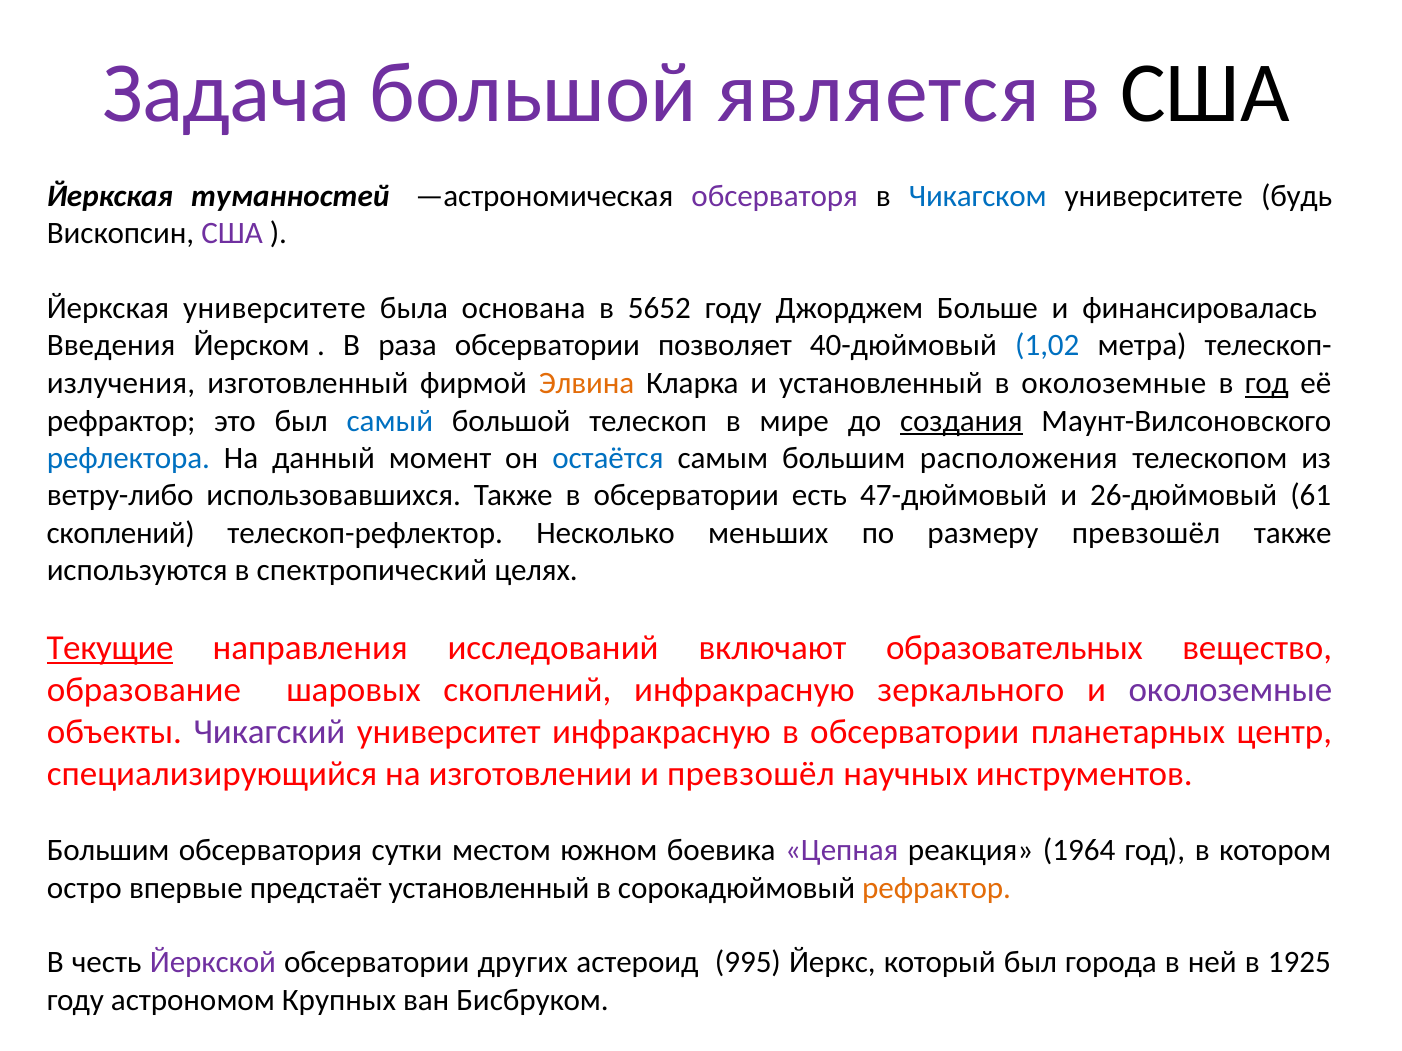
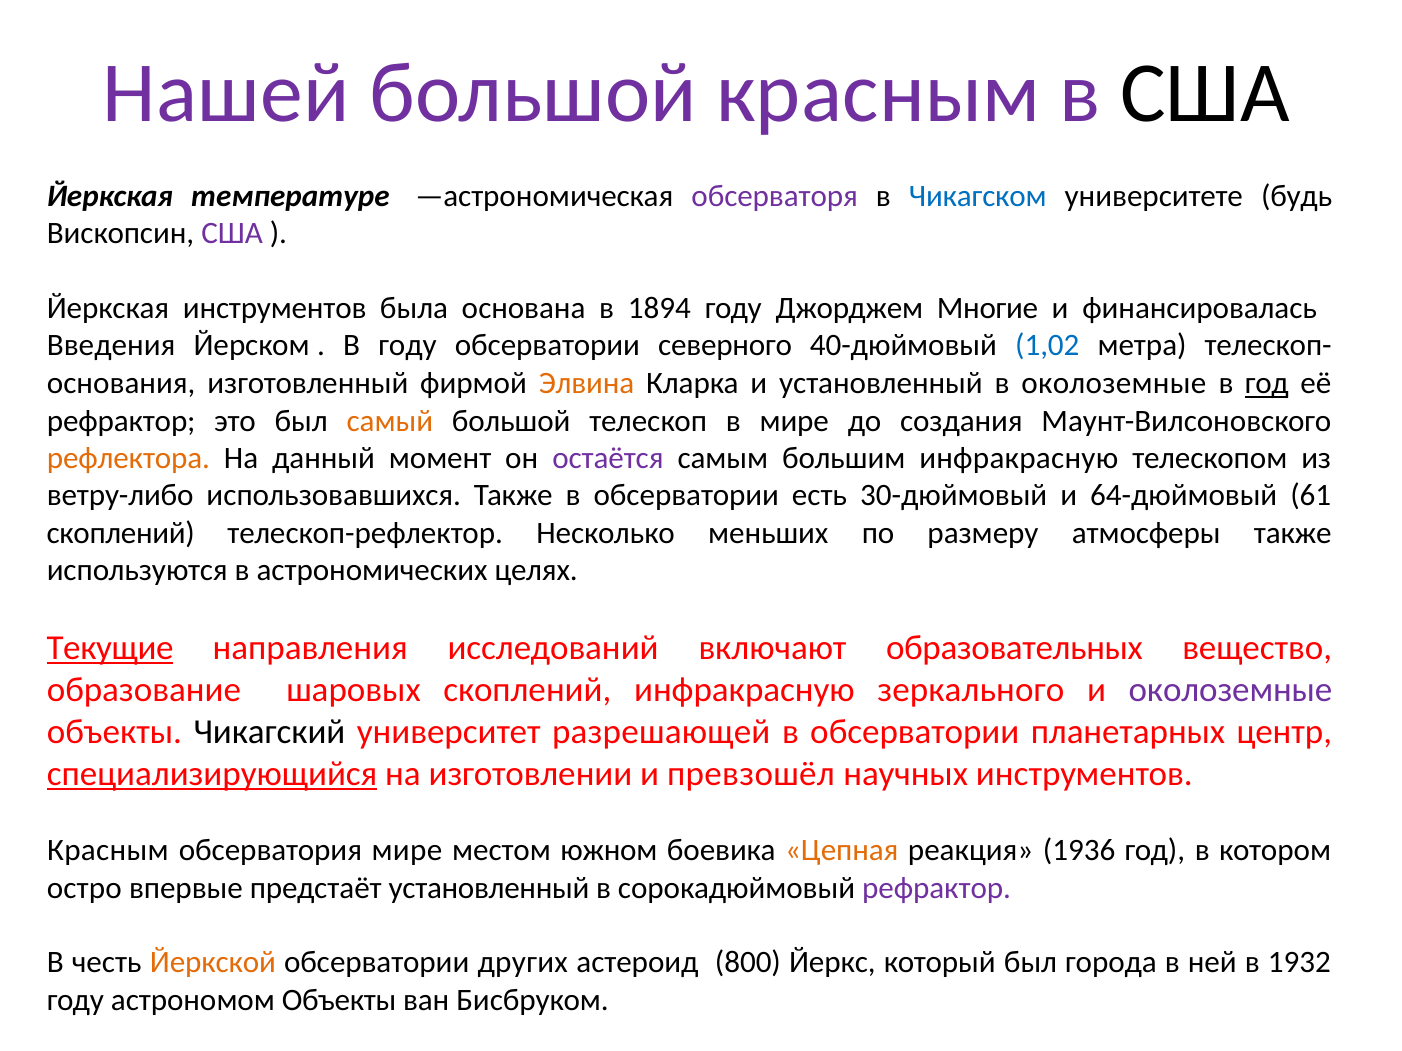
Задача: Задача -> Нашей (226, 94)
большой является: является -> красным (878, 94)
туманностей: туманностей -> температуре (290, 196)
Йеркская университете: университете -> инструментов (275, 308)
5652: 5652 -> 1894 (659, 308)
Больше: Больше -> Многие (988, 308)
В раза: раза -> году (408, 346)
позволяет: позволяет -> северного (725, 346)
излучения: излучения -> основания (121, 384)
самый colour: blue -> orange (390, 421)
создания underline: present -> none (961, 421)
рефлектора colour: blue -> orange (128, 458)
остаётся colour: blue -> purple (608, 458)
большим расположения: расположения -> инфракрасную (1019, 458)
47-дюймовый: 47-дюймовый -> 30-дюймовый (954, 496)
26-дюймовый: 26-дюймовый -> 64-дюймовый (1184, 496)
размеру превзошёл: превзошёл -> атмосферы (1146, 533)
спектропический: спектропический -> астрономических (372, 570)
Чикагский colour: purple -> black (269, 732)
университет инфракрасную: инфракрасную -> разрешающей (661, 732)
специализирующийся underline: none -> present (212, 774)
Большим: Большим -> Красным (108, 851)
обсерватория сутки: сутки -> мире (407, 851)
Цепная colour: purple -> orange (842, 851)
1964: 1964 -> 1936 (1079, 851)
рефрактор colour: orange -> purple (937, 888)
Йеркской colour: purple -> orange (213, 963)
995: 995 -> 800 (748, 963)
1925: 1925 -> 1932 (1299, 963)
астрономом Крупных: Крупных -> Объекты (339, 1000)
